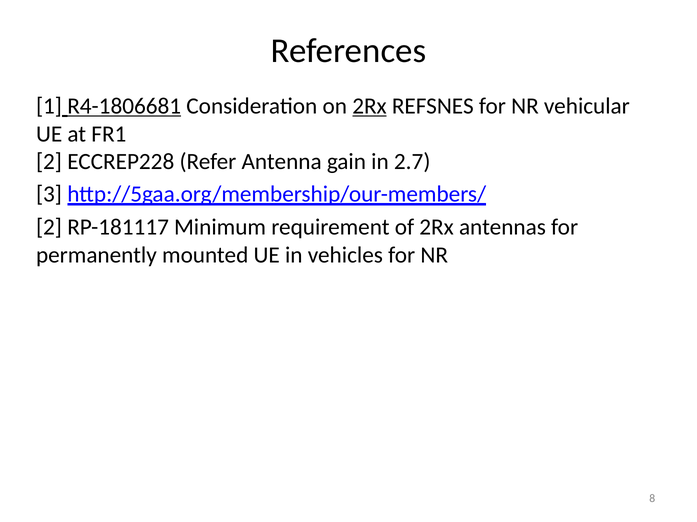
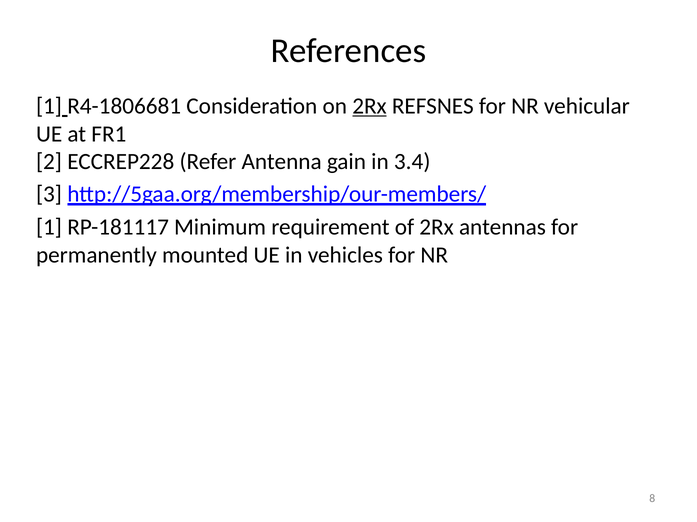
R4-1806681 underline: present -> none (124, 106)
2.7: 2.7 -> 3.4 (412, 162)
2: 2 -> 1 (49, 227)
